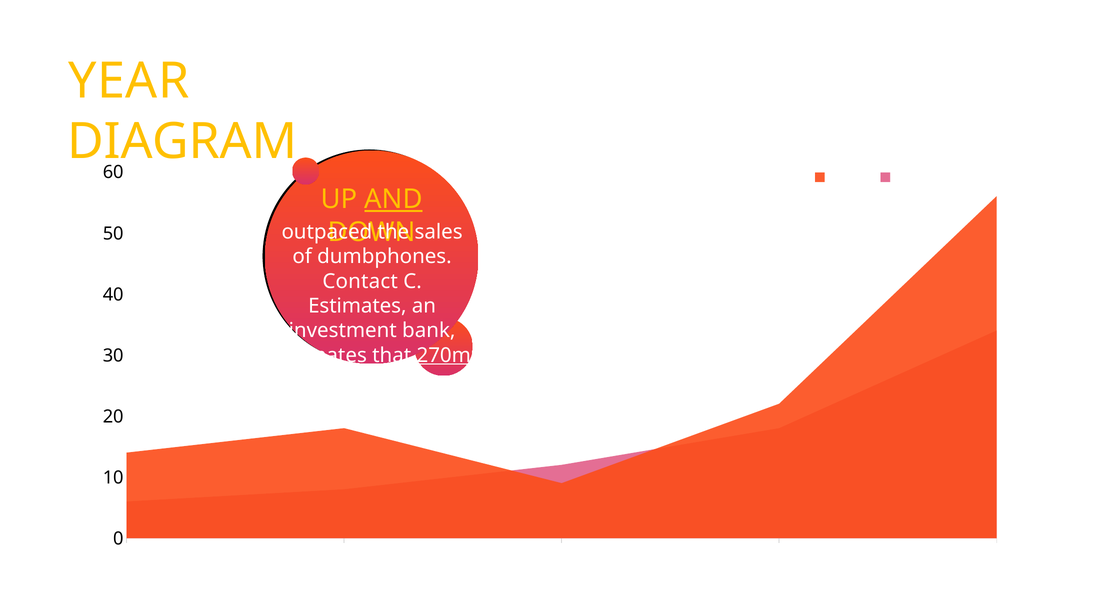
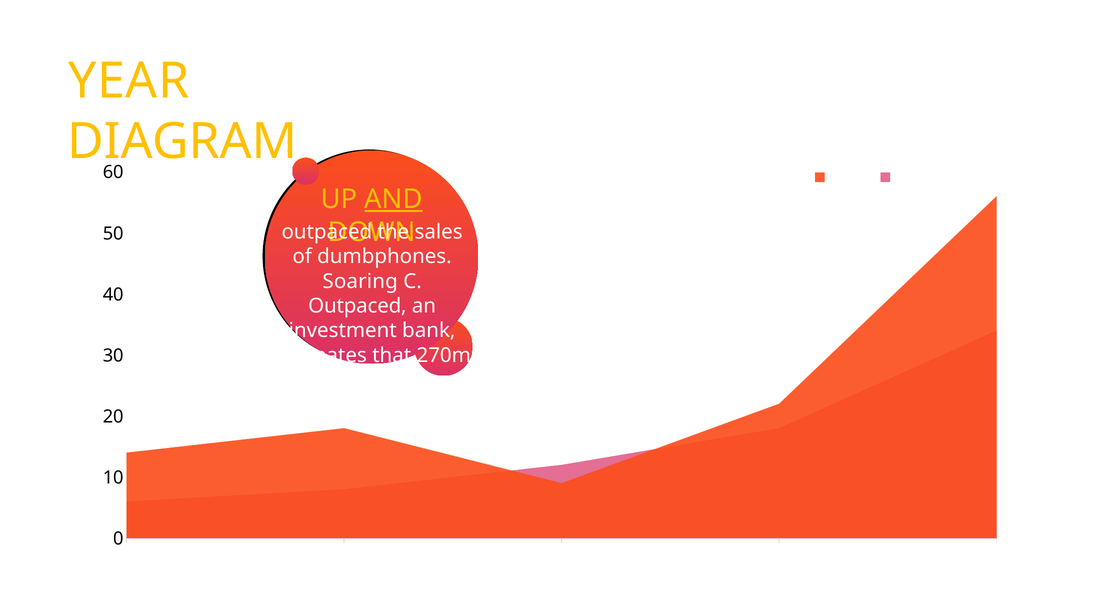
Contact: Contact -> Soaring (360, 282)
Estimates: Estimates -> Outpaced (357, 306)
270m underline: present -> none (444, 356)
